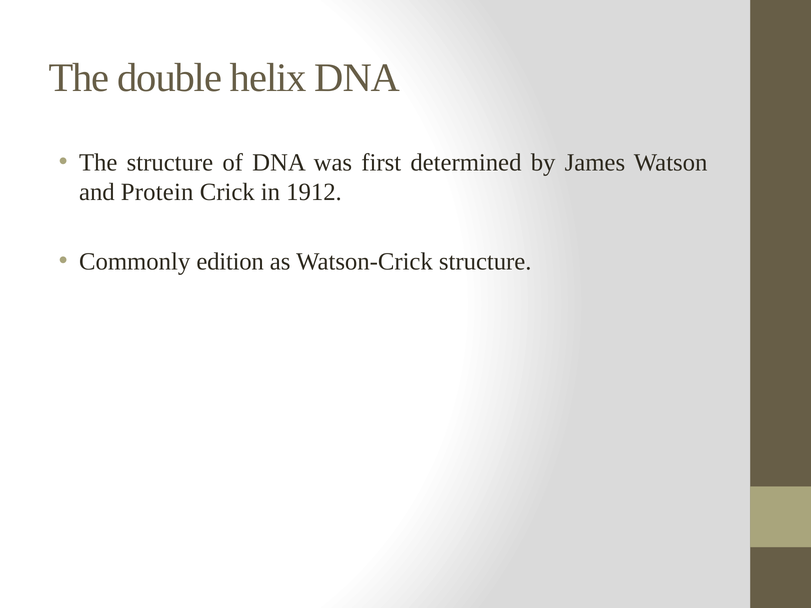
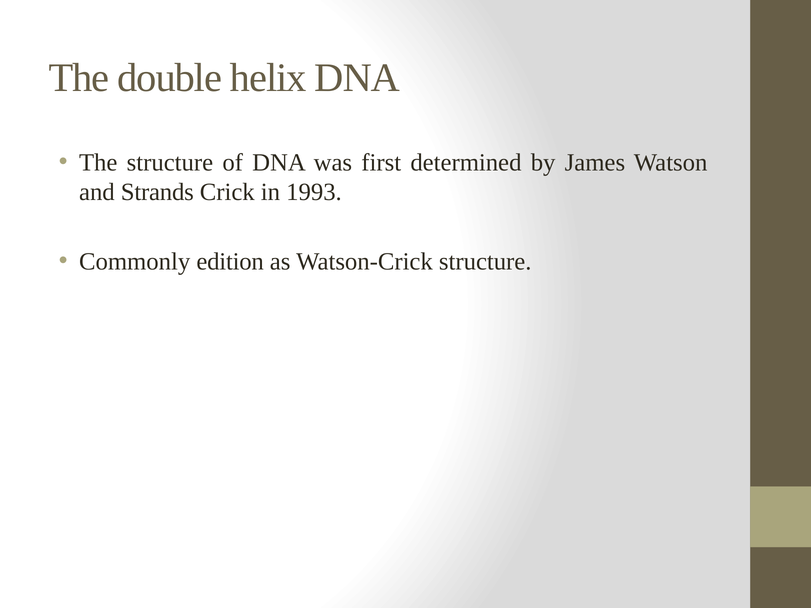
Protein: Protein -> Strands (157, 192)
1912: 1912 -> 1993 (314, 192)
